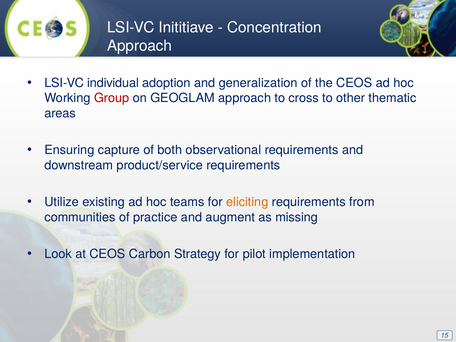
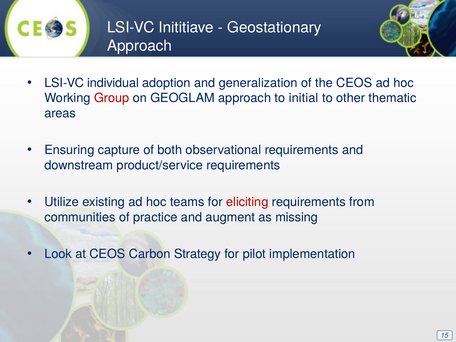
Concentration: Concentration -> Geostationary (274, 28)
cross: cross -> initial (304, 98)
eliciting colour: orange -> red (247, 202)
